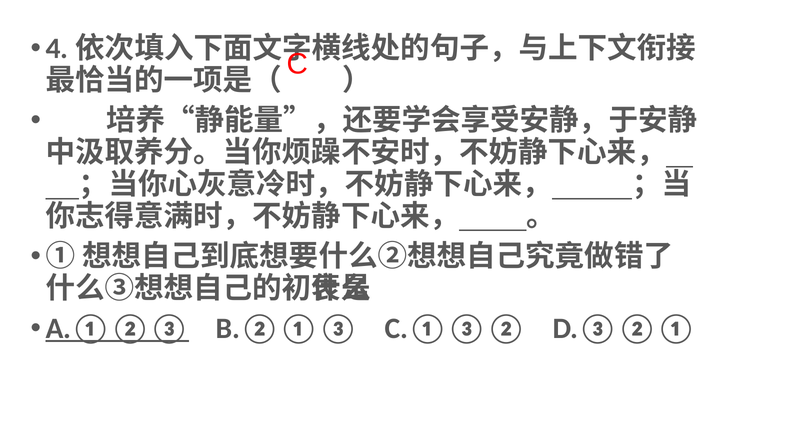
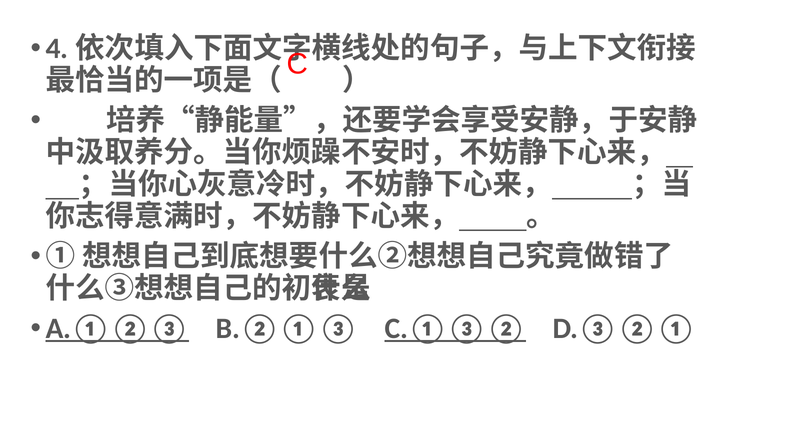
C.①③② underline: none -> present (455, 329)
